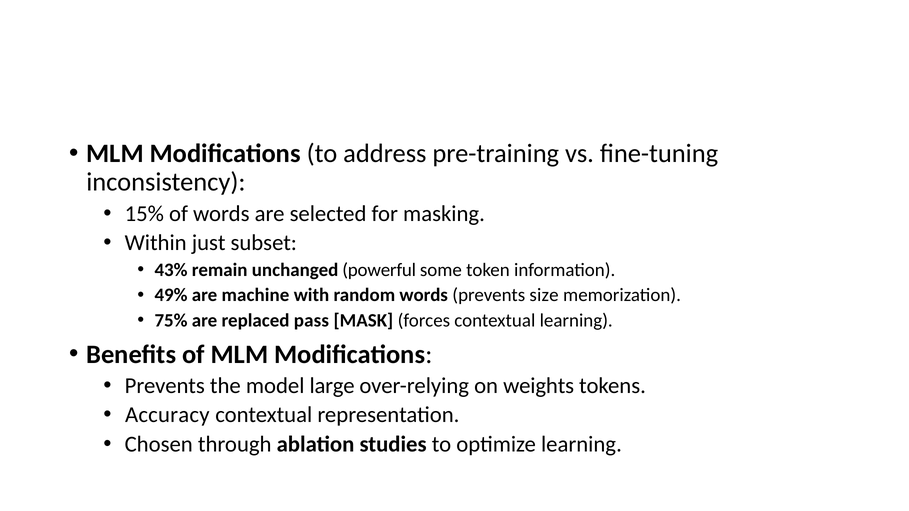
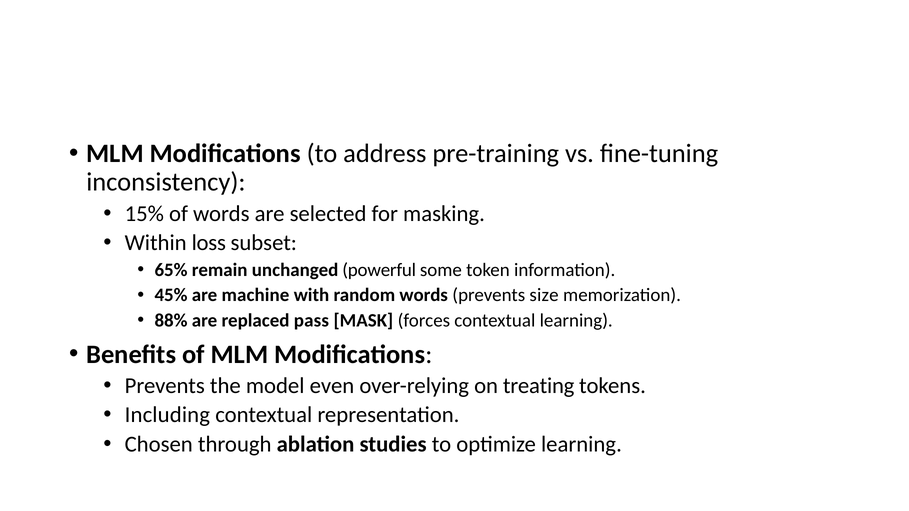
just: just -> loss (209, 243)
43%: 43% -> 65% (171, 270)
49%: 49% -> 45% (171, 295)
75%: 75% -> 88% (171, 321)
large: large -> even (332, 386)
weights: weights -> treating (539, 386)
Accuracy: Accuracy -> Including (167, 415)
